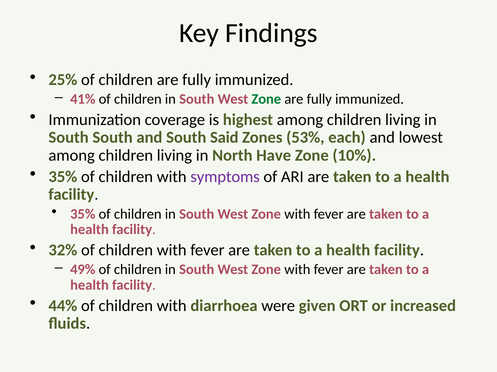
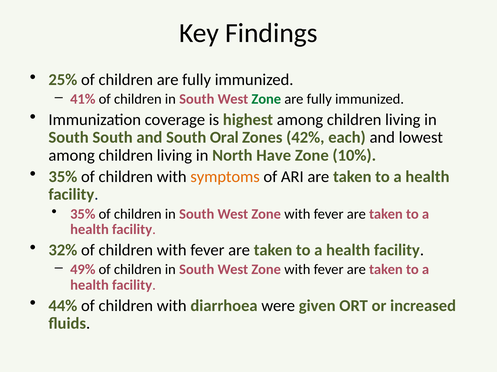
Said: Said -> Oral (224, 138)
53%: 53% -> 42% (305, 138)
symptoms colour: purple -> orange (225, 177)
